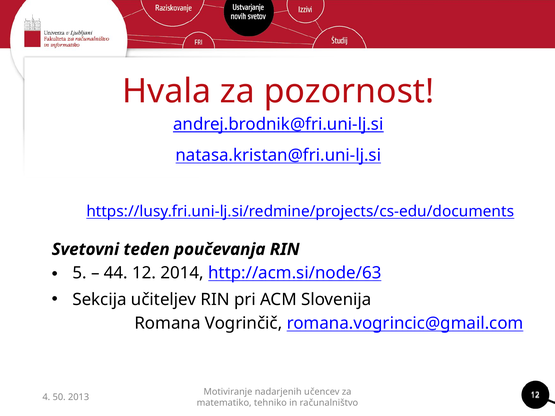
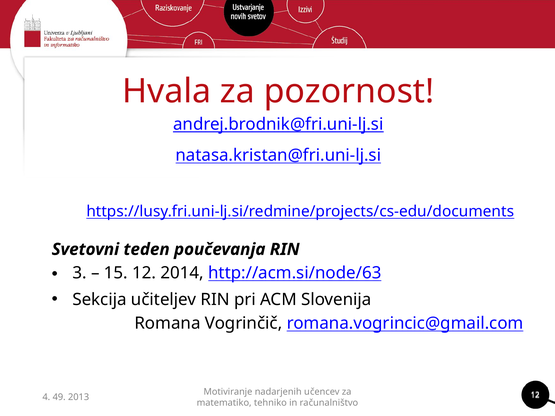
5: 5 -> 3 (80, 273)
44: 44 -> 15 (116, 273)
50: 50 -> 49 (59, 398)
